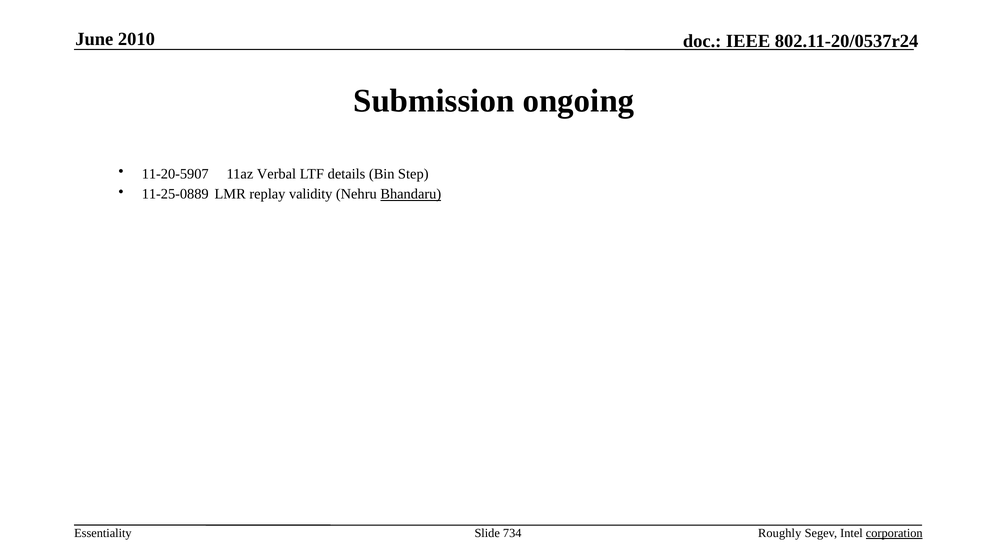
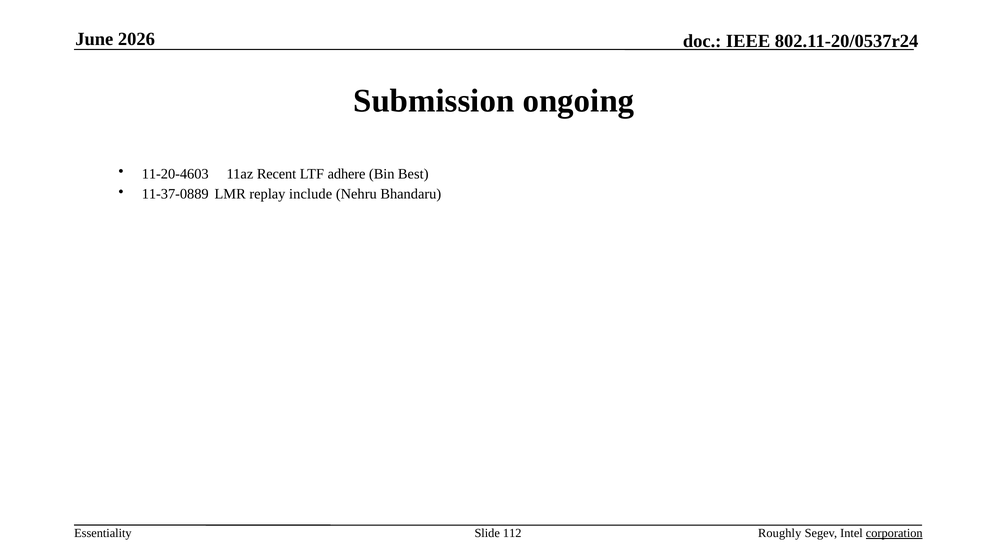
2010: 2010 -> 2026 (136, 39)
11-20-5907: 11-20-5907 -> 11-20-4603 (175, 174)
Verbal: Verbal -> Recent (277, 174)
details: details -> adhere (347, 174)
Step: Step -> Best (413, 174)
11-25-0889: 11-25-0889 -> 11-37-0889 (175, 194)
validity: validity -> include (311, 194)
Bhandaru underline: present -> none (411, 194)
734: 734 -> 112 (512, 533)
